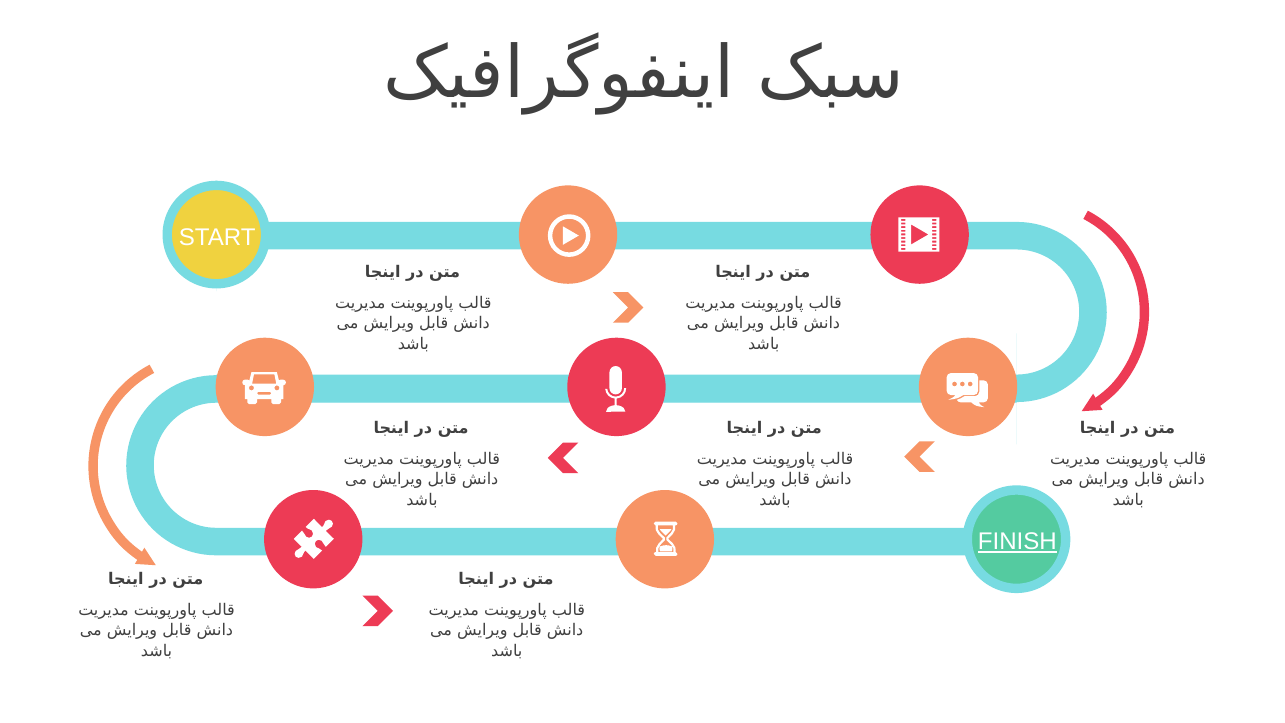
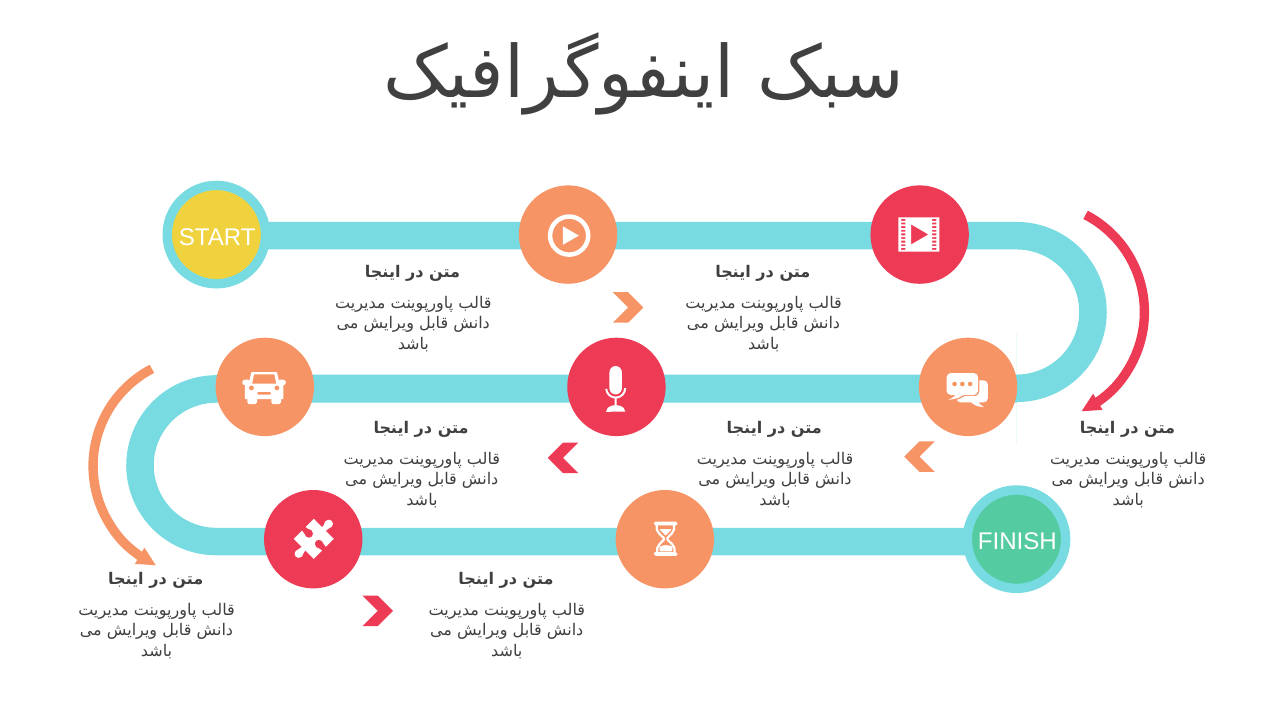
FINISH underline: present -> none (1017, 541)
